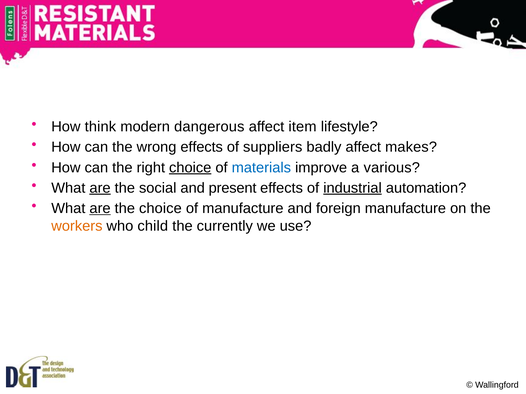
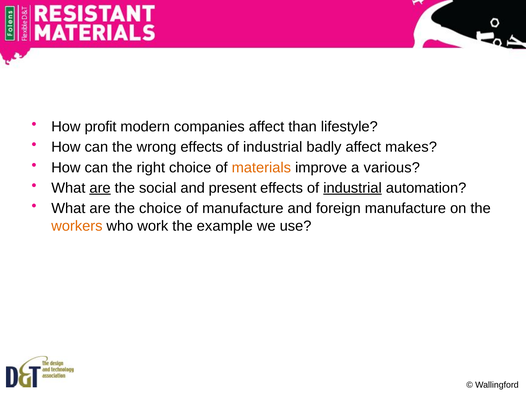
think: think -> profit (101, 127)
dangerous: dangerous -> companies (209, 127)
item: item -> than (303, 127)
suppliers: suppliers -> industrial (273, 147)
choice underline: present -> none (190, 168)
materials colour: blue -> orange (261, 168)
are underline: present -> none (100, 209)
child: child -> work (153, 226)
currently: currently -> example (225, 226)
